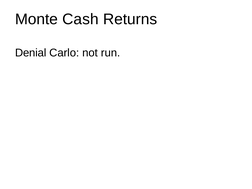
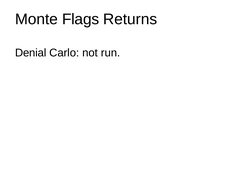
Cash: Cash -> Flags (81, 19)
